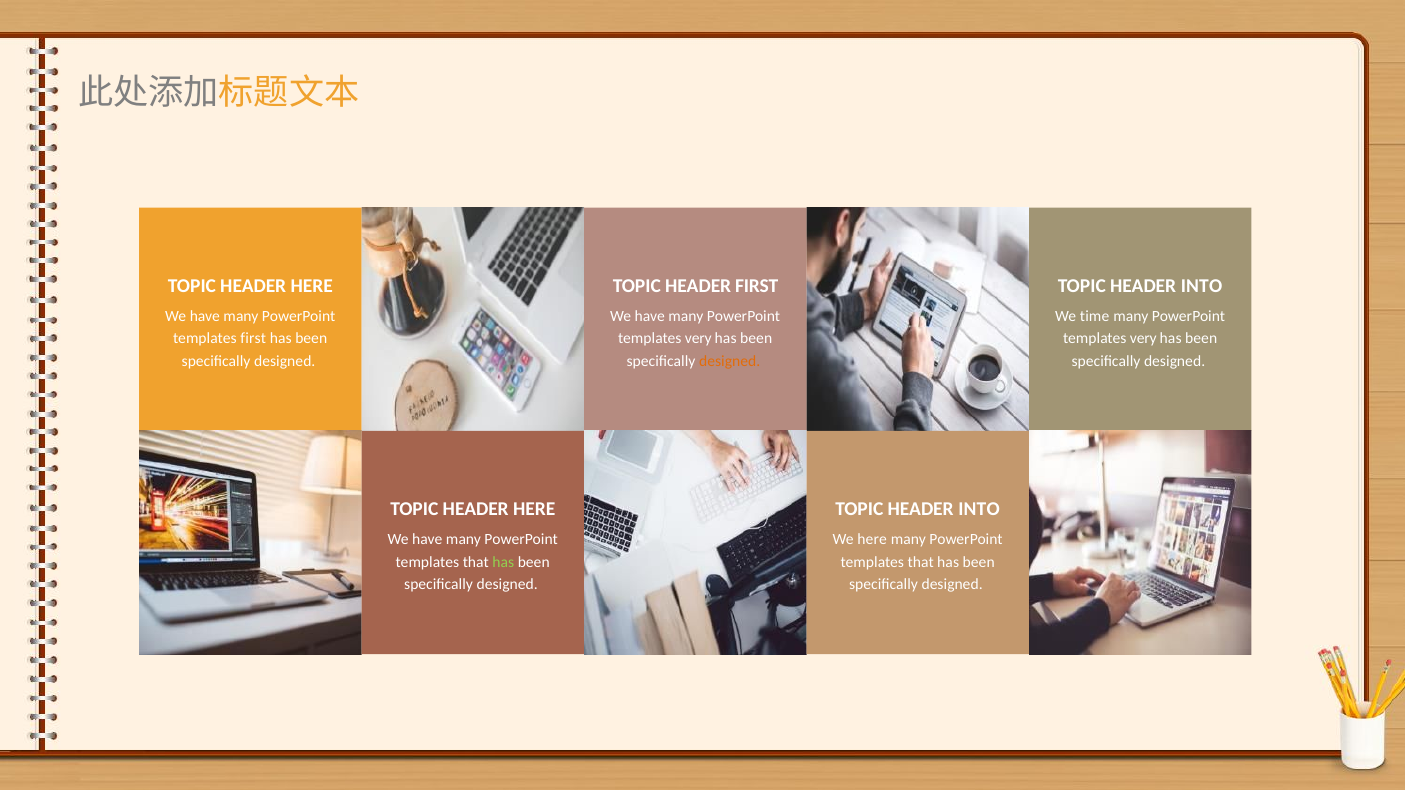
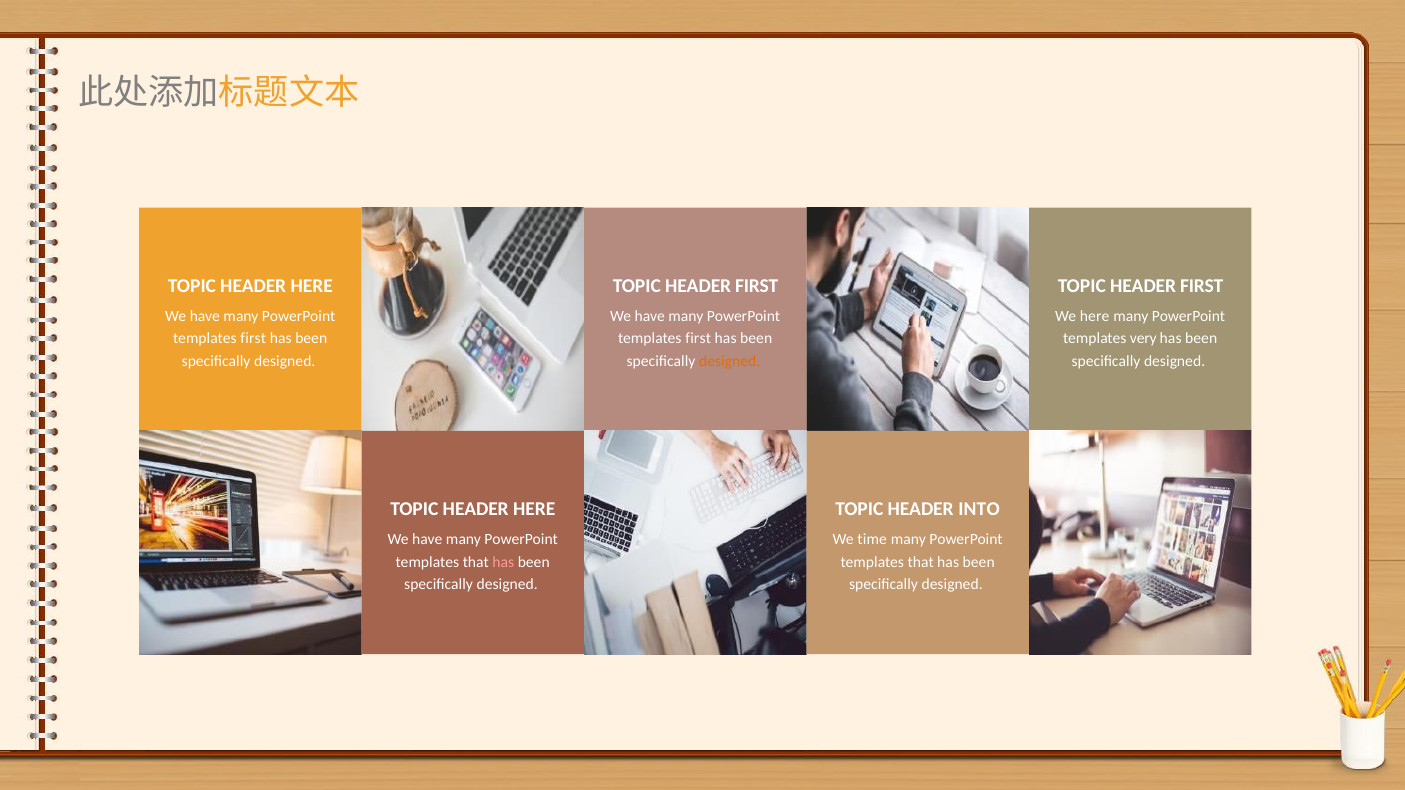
INTO: INTO -> FIRST (1202, 286)
We time: time -> here (1095, 316)
very: very -> first (698, 339)
We here: here -> time (872, 540)
has colour: light green -> pink (503, 562)
